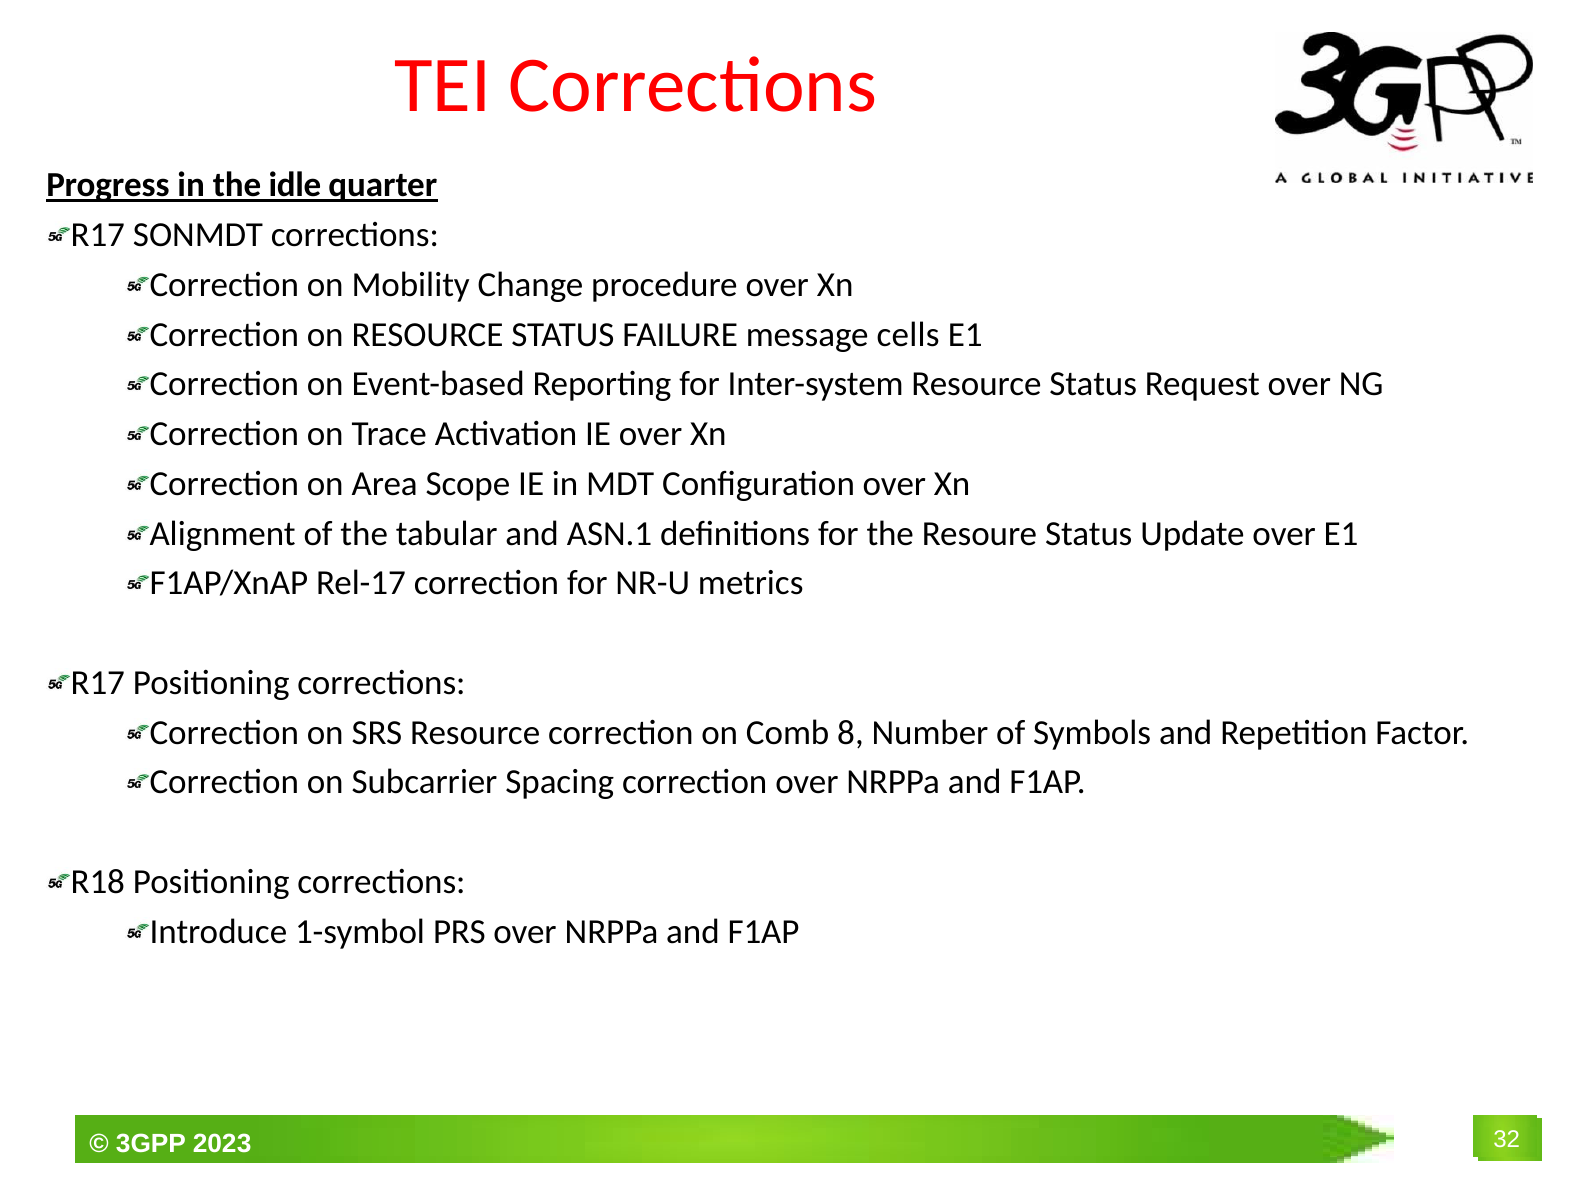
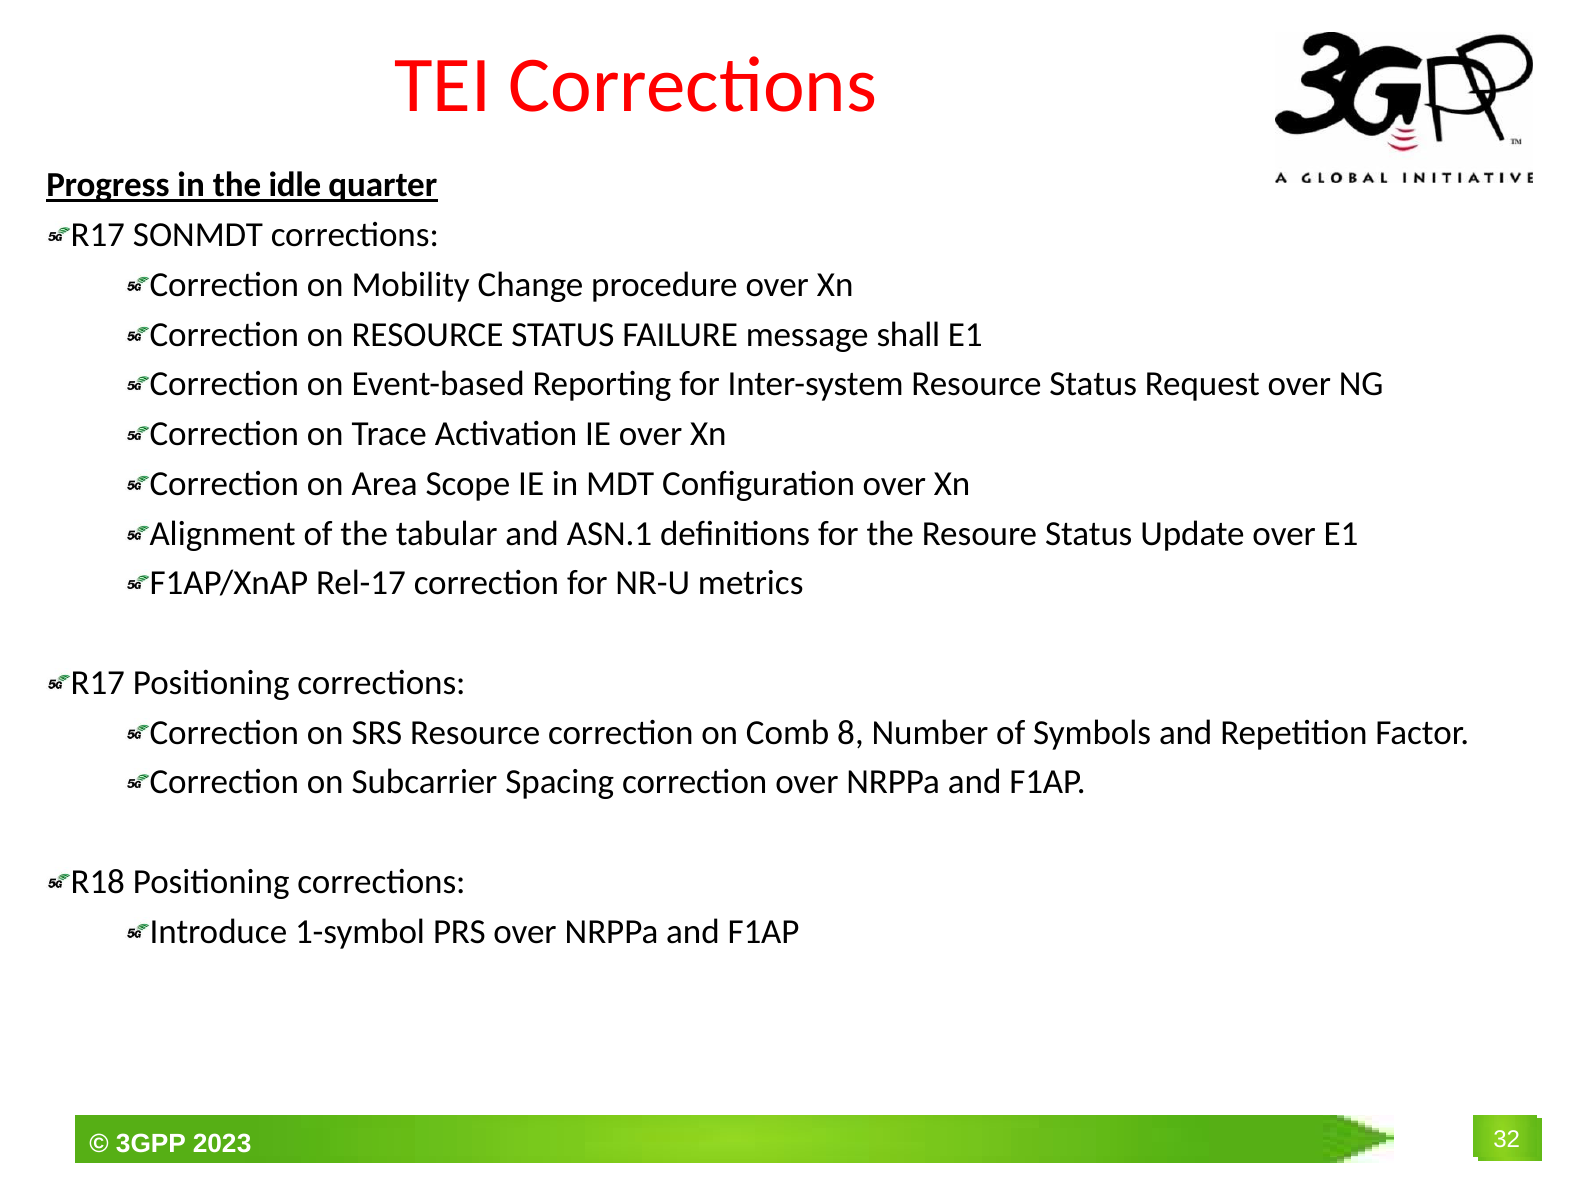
cells: cells -> shall (908, 334)
